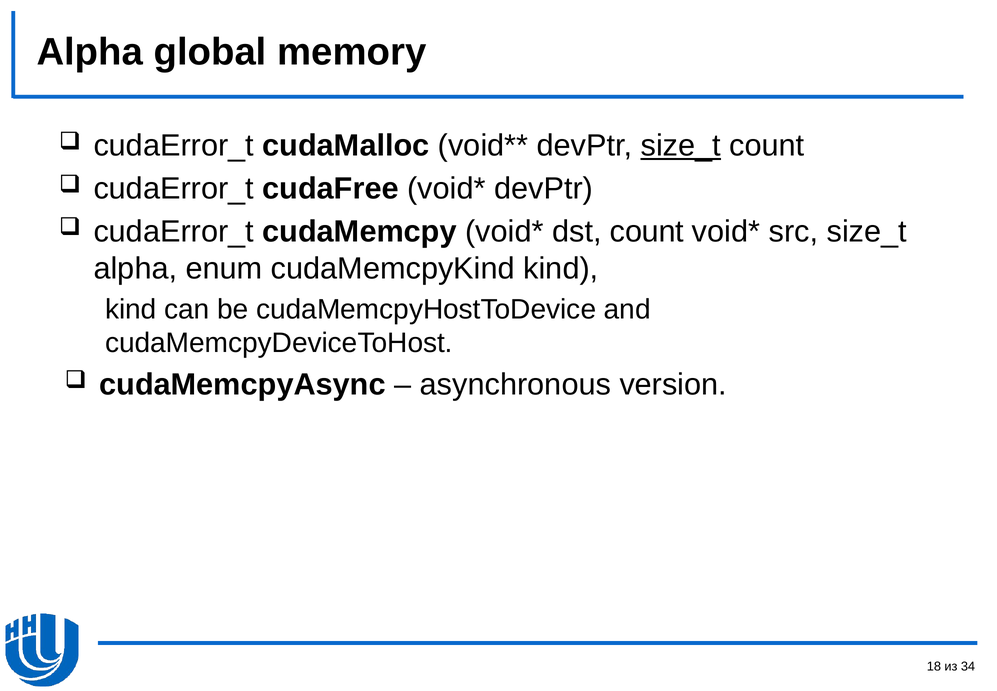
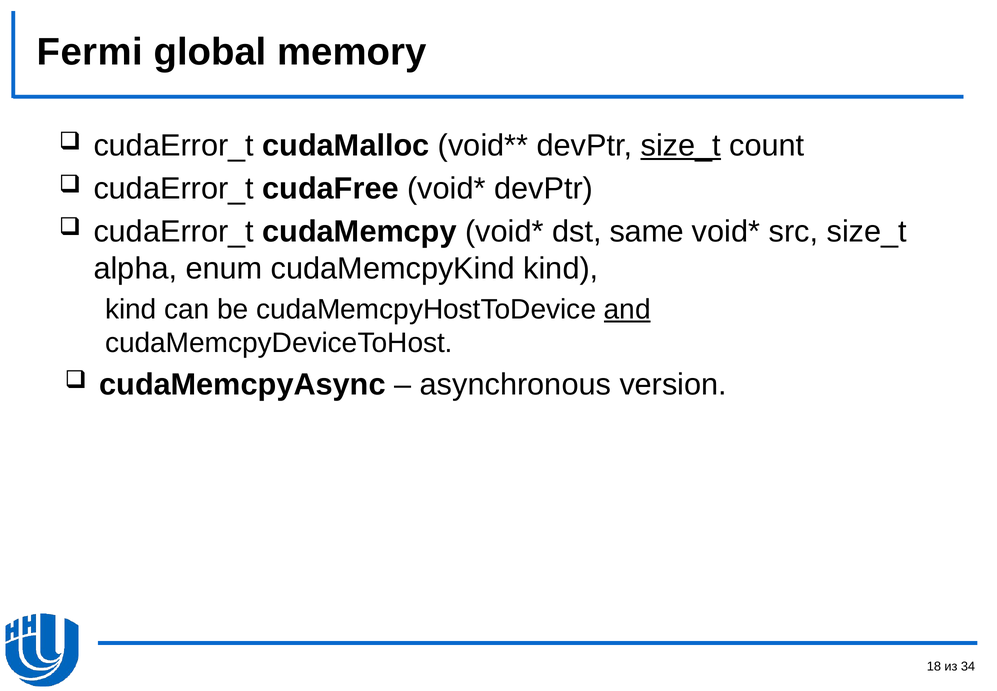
Alpha: Alpha -> Fermi (90, 52)
dst count: count -> same (647, 232)
and underline: none -> present (627, 309)
